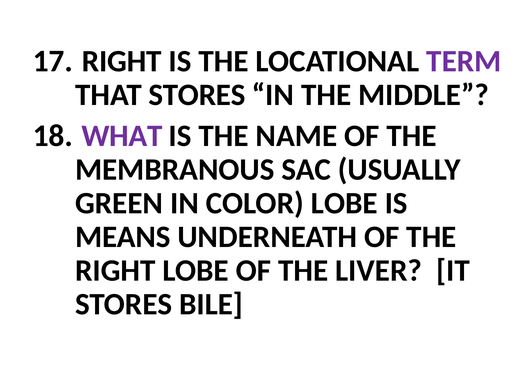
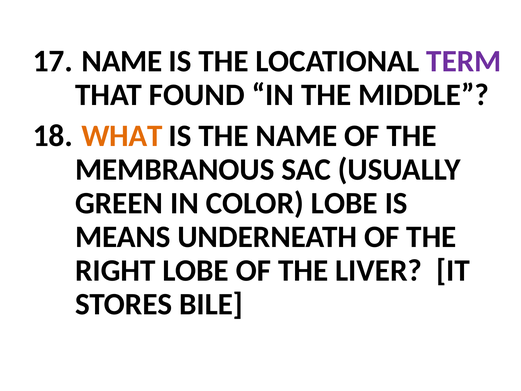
RIGHT: RIGHT -> NAME (122, 61)
THAT STORES: STORES -> FOUND (197, 95)
WHAT colour: purple -> orange (122, 136)
